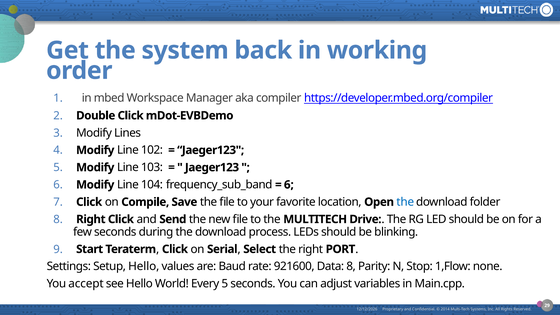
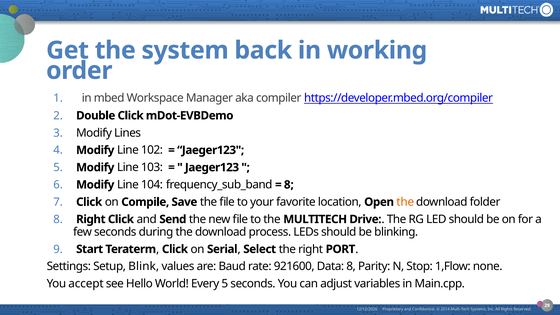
6: 6 -> 8 (289, 185)
the colour: blue -> orange (405, 202)
Setup Hello: Hello -> Blink (144, 266)
